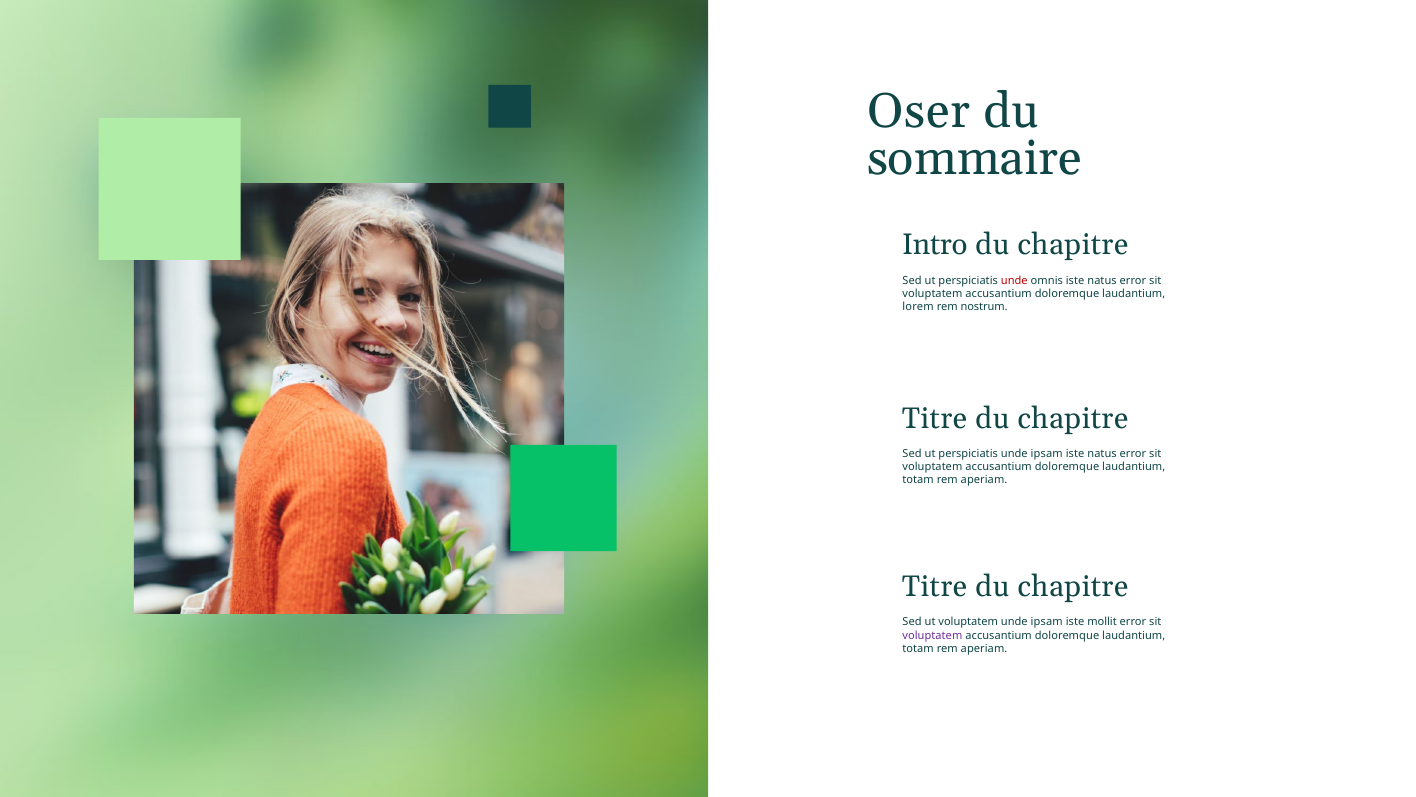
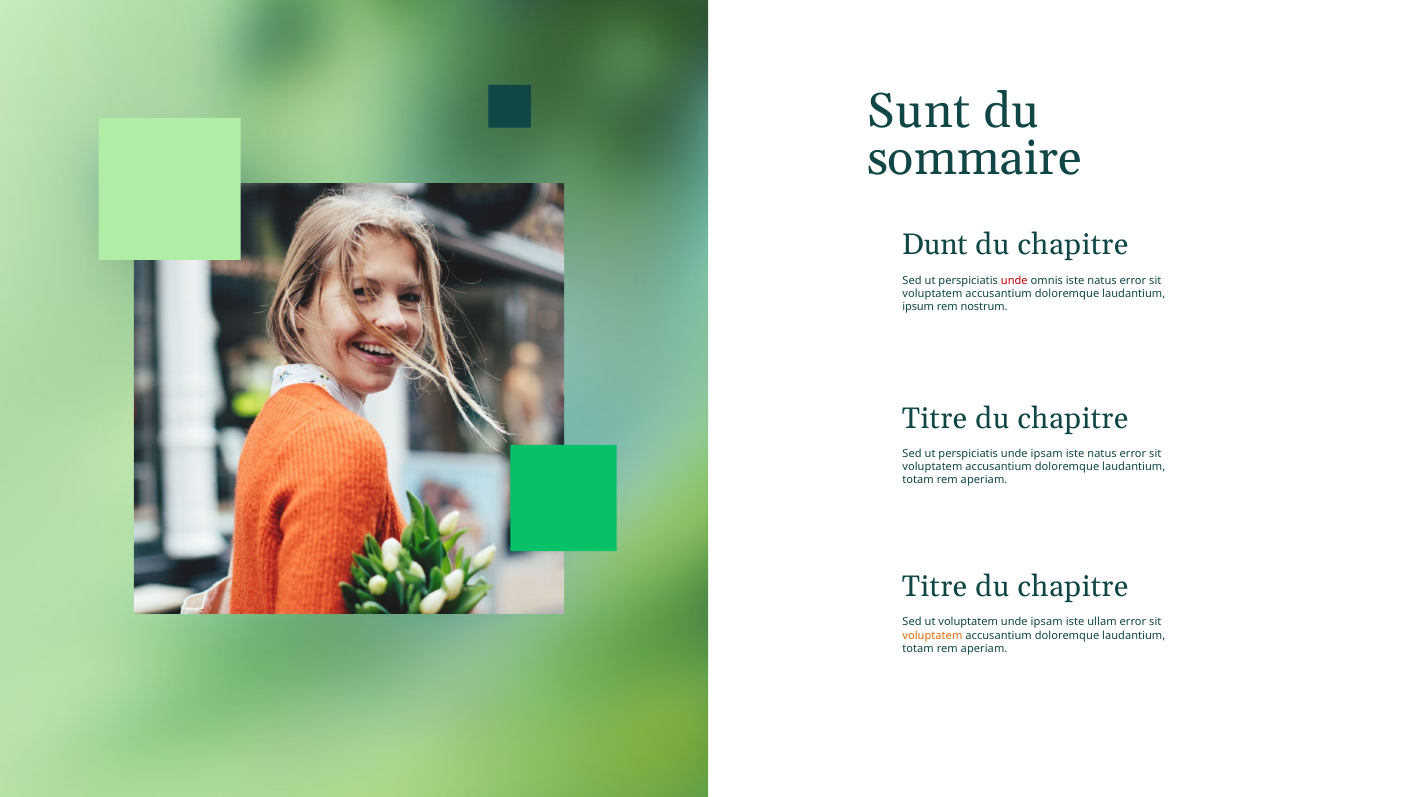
Oser: Oser -> Sunt (919, 112)
Intro: Intro -> Dunt (935, 245)
lorem: lorem -> ipsum (918, 307)
mollit: mollit -> ullam (1102, 622)
voluptatem colour: purple -> orange (932, 635)
